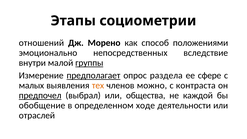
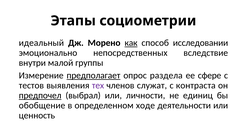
отношений: отношений -> идеальный (41, 43)
как underline: none -> present (131, 43)
положениями: положениями -> исследовании (201, 43)
группы underline: present -> none (89, 63)
малых: малых -> тестов (31, 85)
тех colour: orange -> purple (98, 85)
можно: можно -> служат (152, 85)
общества: общества -> личности (146, 95)
каждой: каждой -> единиц (198, 95)
отраслей: отраслей -> ценность (37, 115)
